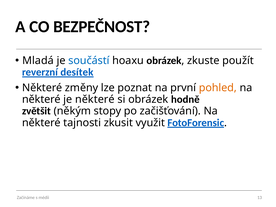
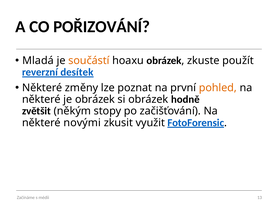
BEZPEČNOST: BEZPEČNOST -> POŘIZOVÁNÍ (102, 27)
součástí colour: blue -> orange (89, 60)
je některé: některé -> obrázek (95, 99)
tajnosti: tajnosti -> novými (82, 123)
